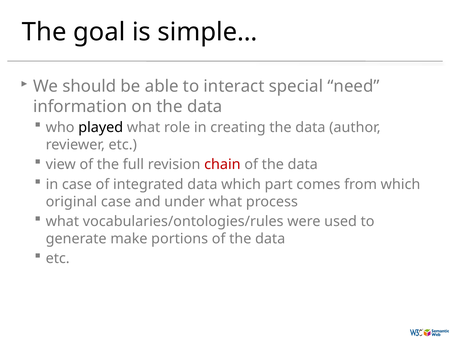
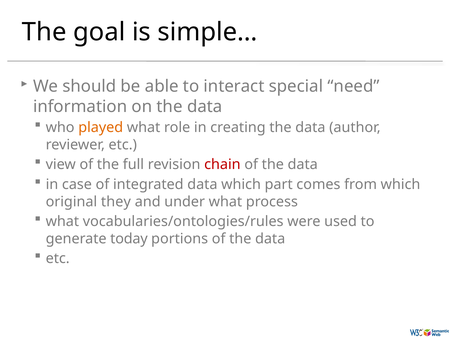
played colour: black -> orange (101, 128)
original case: case -> they (116, 202)
make: make -> today (129, 239)
